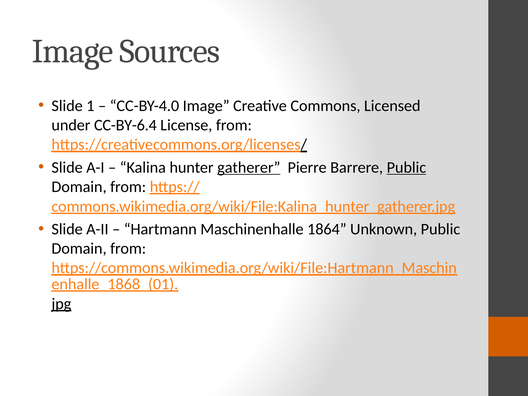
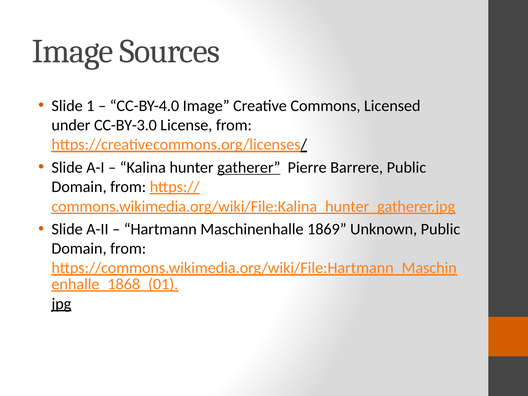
CC-BY-6.4: CC-BY-6.4 -> CC-BY-3.0 (125, 125)
Public underline: present -> none (406, 167)
1864: 1864 -> 1869 (327, 229)
